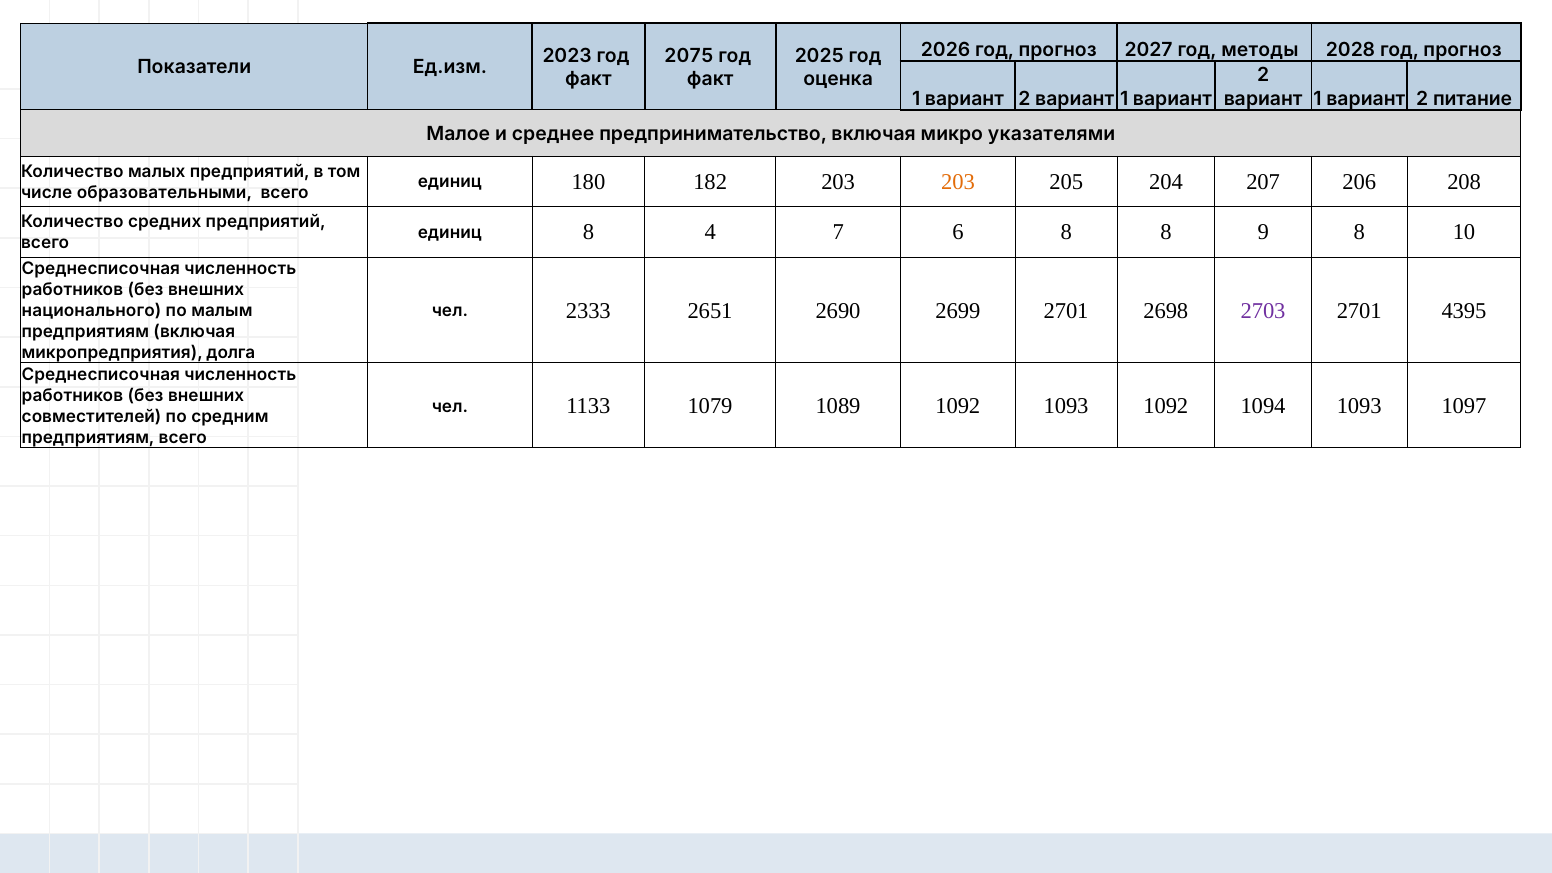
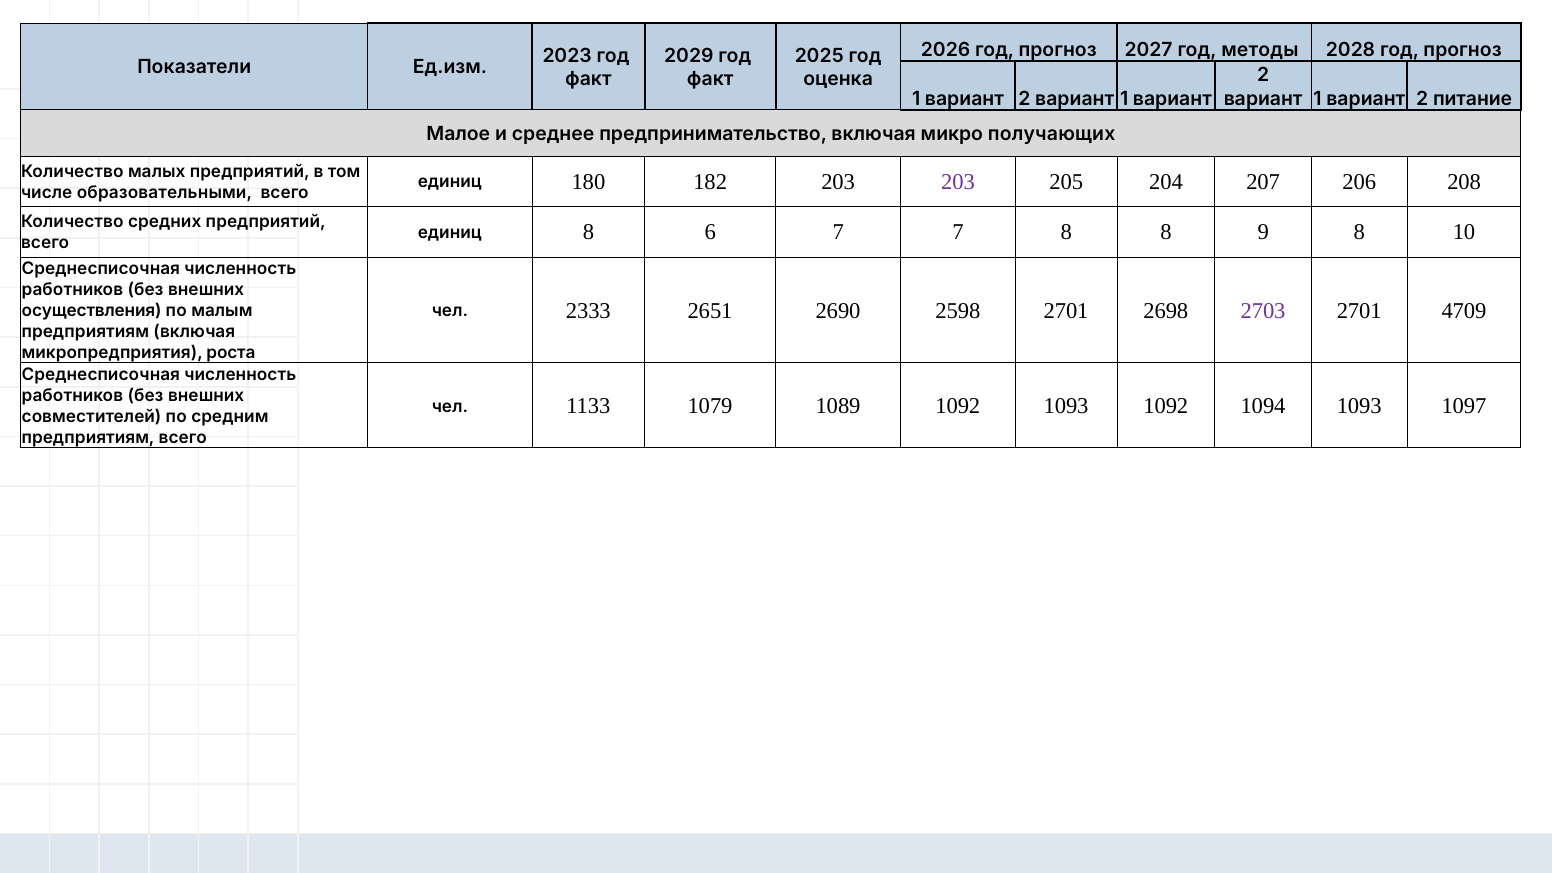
2075: 2075 -> 2029 (689, 56)
указателями: указателями -> получающих (1052, 134)
203 colour: orange -> purple (958, 182)
4: 4 -> 6 (710, 232)
7 6: 6 -> 7 (958, 232)
национального: национального -> осуществления (92, 311)
2699: 2699 -> 2598 (958, 311)
4395: 4395 -> 4709 (1464, 311)
долга: долга -> роста (231, 353)
